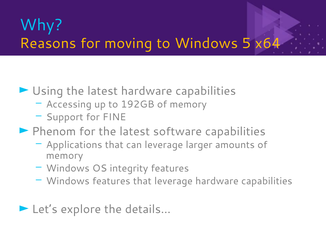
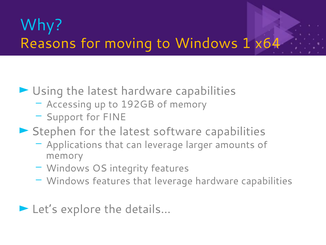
5: 5 -> 1 (247, 43)
Phenom: Phenom -> Stephen (54, 131)
